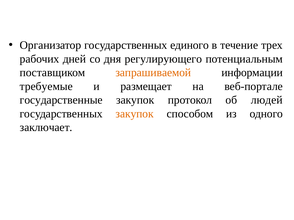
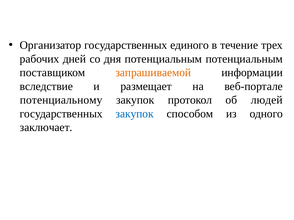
дня регулирующего: регулирующего -> потенциальным (163, 59)
требуемые: требуемые -> вследствие (46, 86)
государственные: государственные -> потенциальному (61, 100)
закупок colour: orange -> blue (135, 114)
